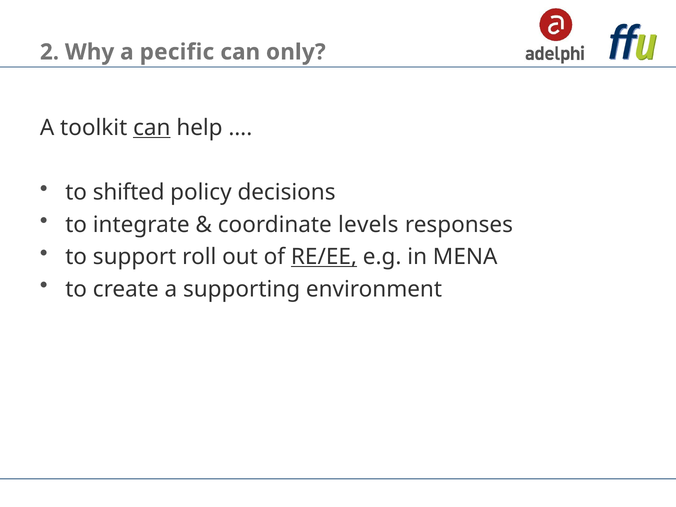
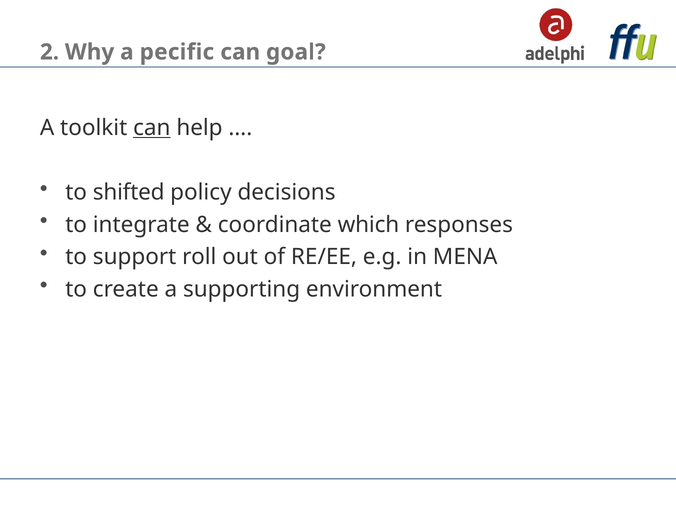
only: only -> goal (296, 52)
levels: levels -> which (368, 225)
RE/EE underline: present -> none (324, 257)
